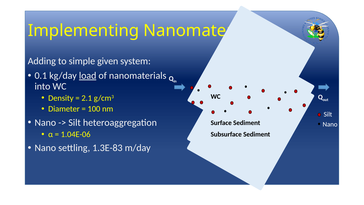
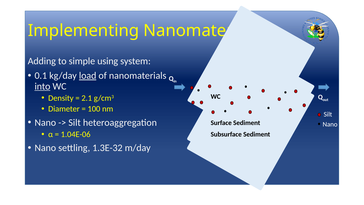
given: given -> using (108, 61)
into underline: none -> present (42, 86)
1.3E-83: 1.3E-83 -> 1.3E-32 (107, 148)
